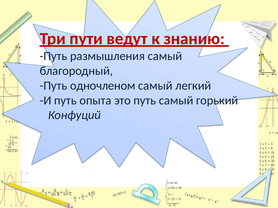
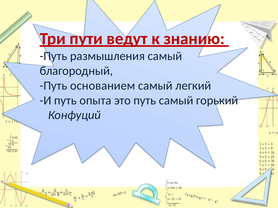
одночленом: одночленом -> основанием (103, 86)
